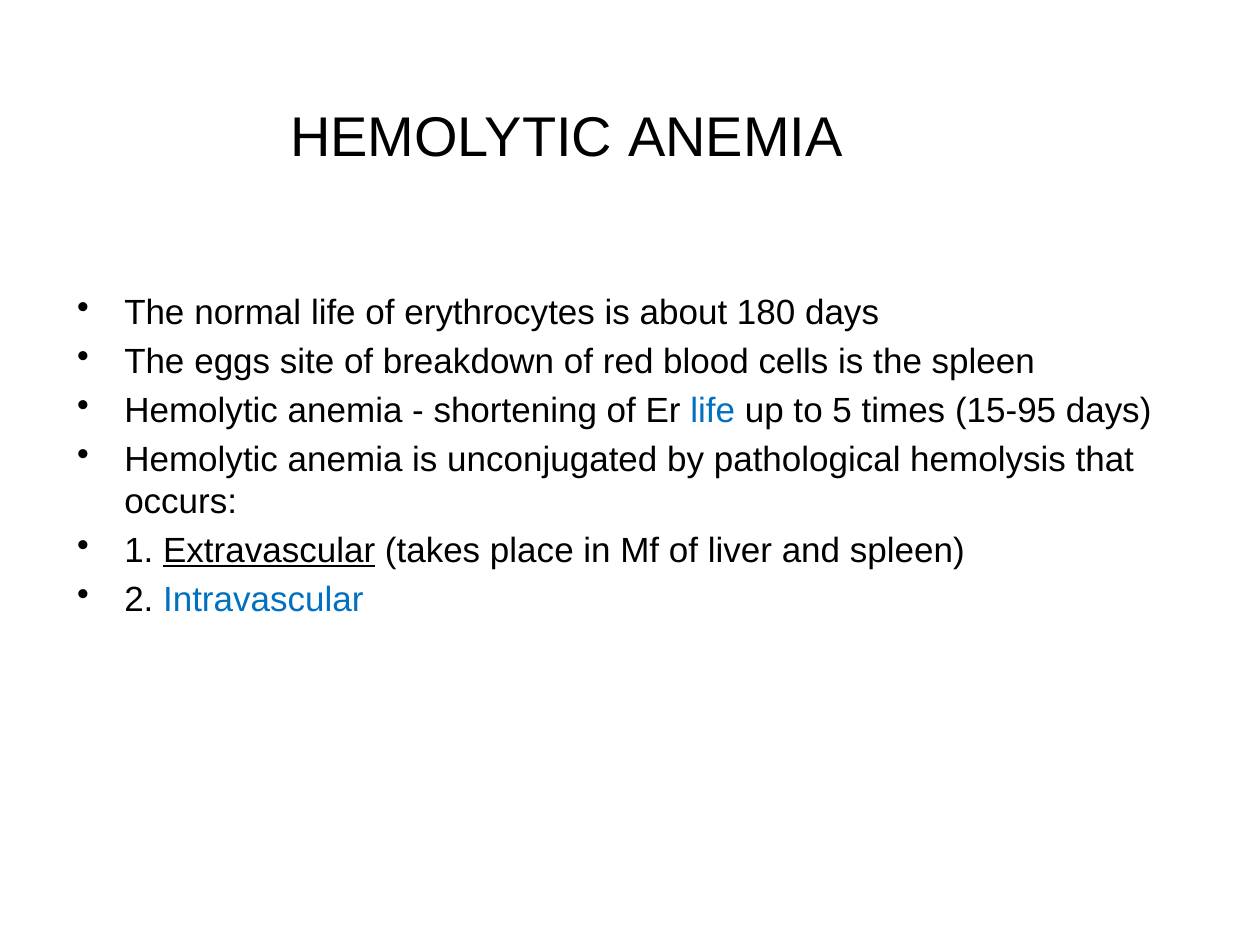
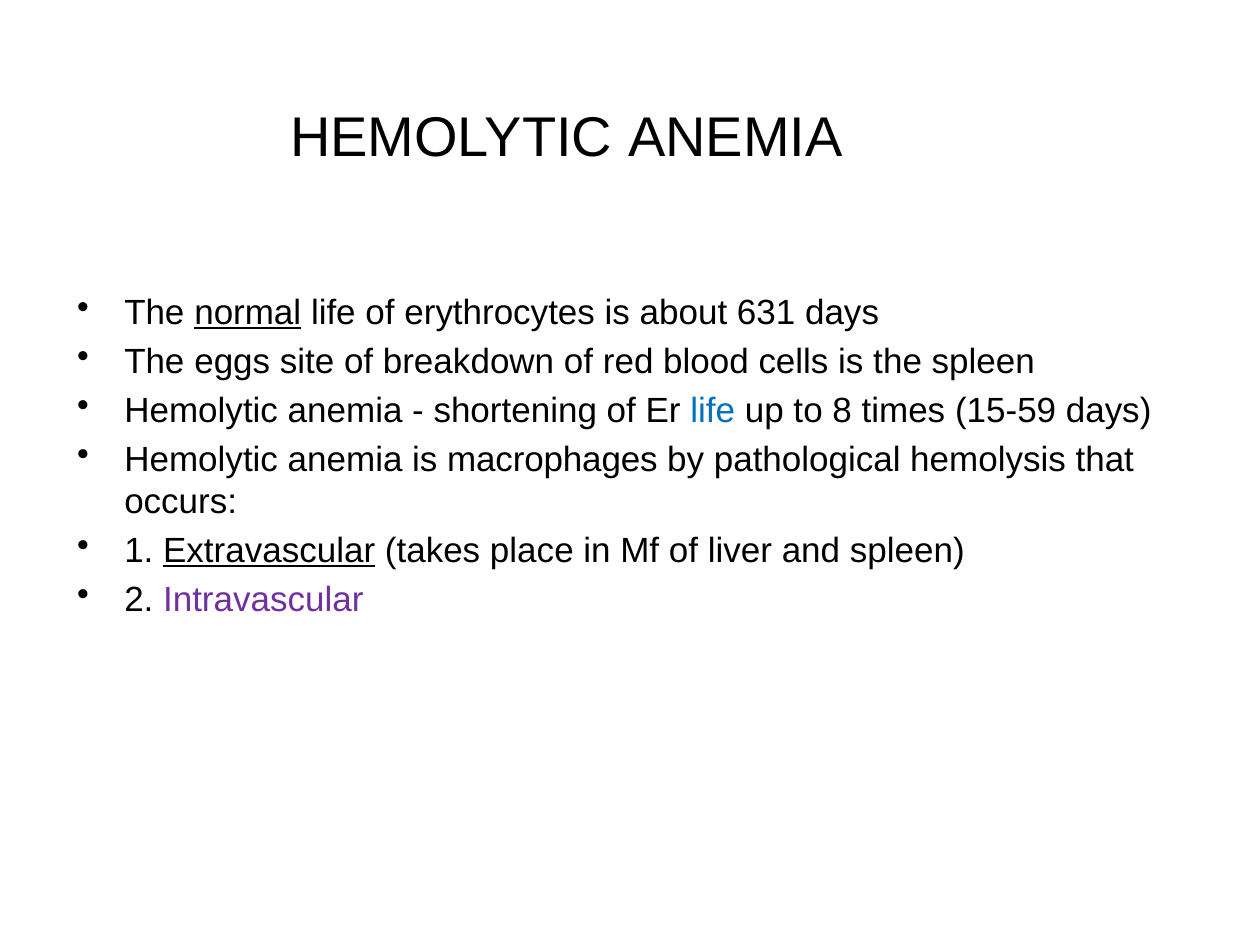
normal underline: none -> present (248, 313)
180: 180 -> 631 (766, 313)
5: 5 -> 8 (842, 411)
15-95: 15-95 -> 15-59 (1006, 411)
unconjugated: unconjugated -> macrophages (552, 460)
Intravascular colour: blue -> purple (263, 600)
